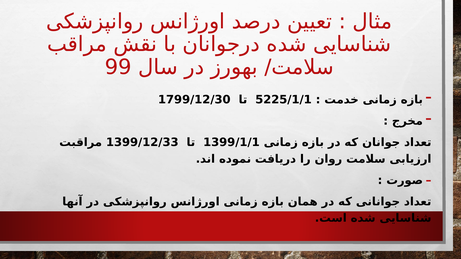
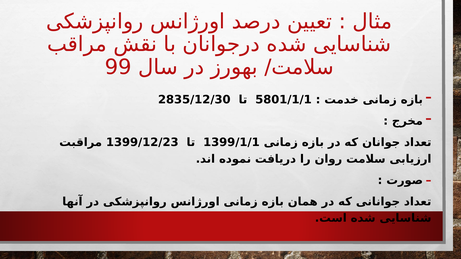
1799/12/30: 1799/12/30 -> 2835/12/30 (194, 100)
5225/1/1: 5225/1/1 -> 5801/1/1 (283, 100)
1399/12/33: 1399/12/33 -> 1399/12/23 (142, 142)
